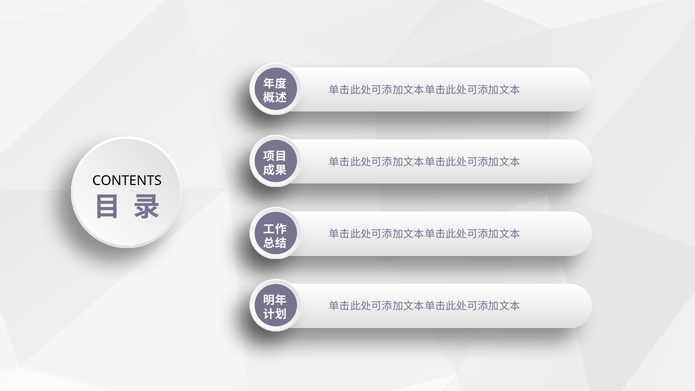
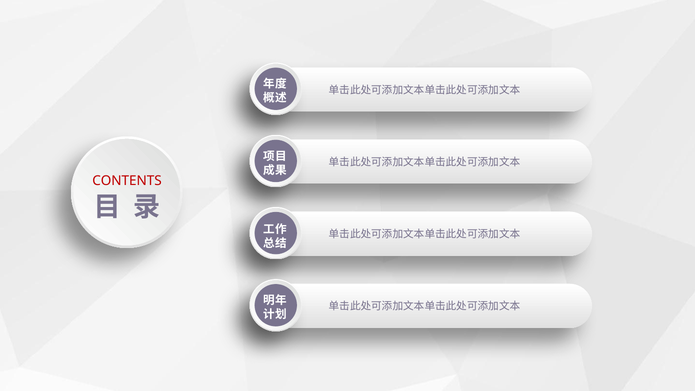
CONTENTS colour: black -> red (127, 181)
